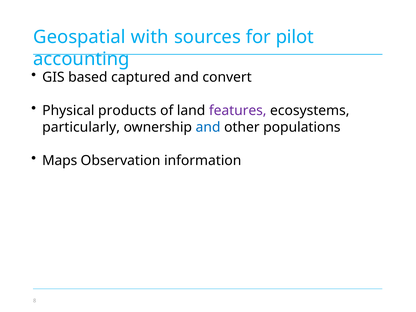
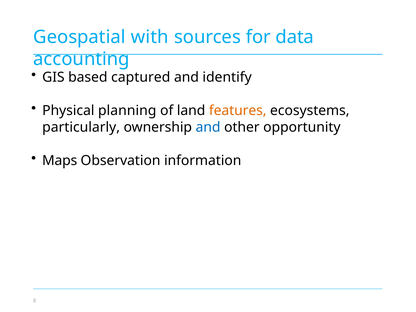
pilot: pilot -> data (295, 37)
convert: convert -> identify (227, 77)
products: products -> planning (127, 111)
features colour: purple -> orange (238, 111)
populations: populations -> opportunity (302, 127)
